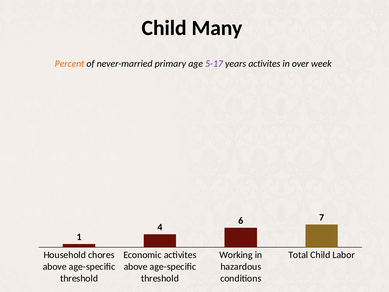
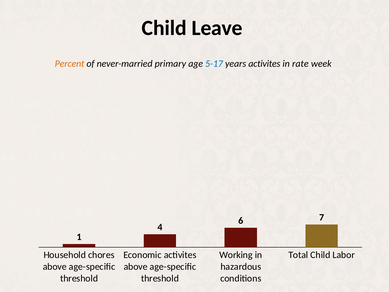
Many: Many -> Leave (217, 28)
5-17 colour: purple -> blue (214, 64)
over: over -> rate (300, 64)
